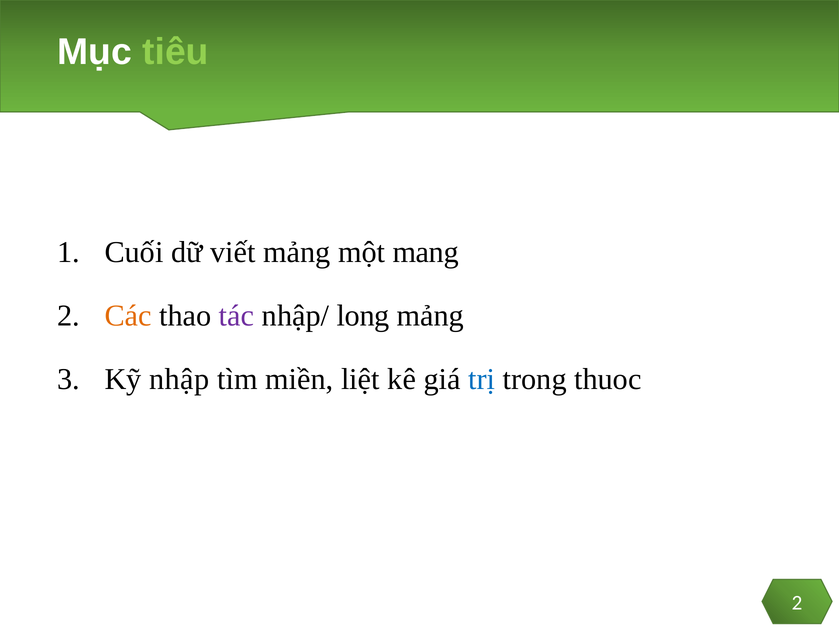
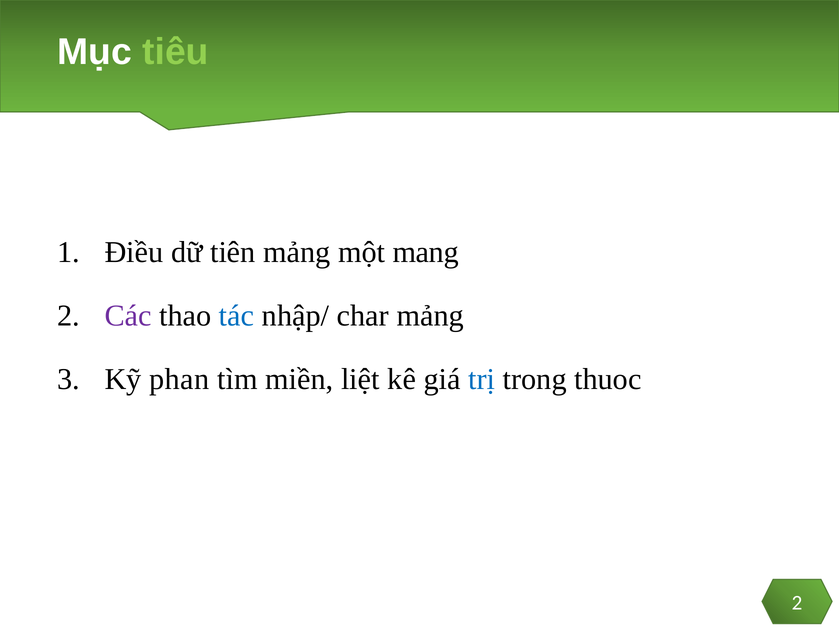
Cuối: Cuối -> Điều (134, 253)
viết: viết -> tiên (233, 253)
Các colour: orange -> purple (128, 316)
tác colour: purple -> blue (237, 316)
long: long -> char (363, 316)
nhập: nhập -> phan (179, 379)
